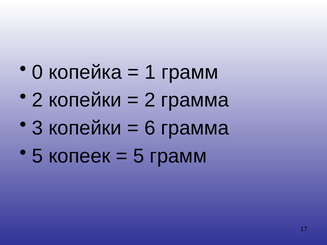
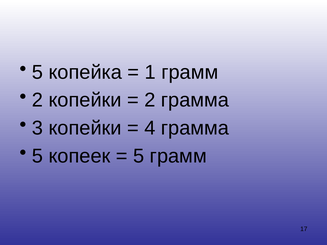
0: 0 -> 5 (37, 72)
6: 6 -> 4 (150, 128)
